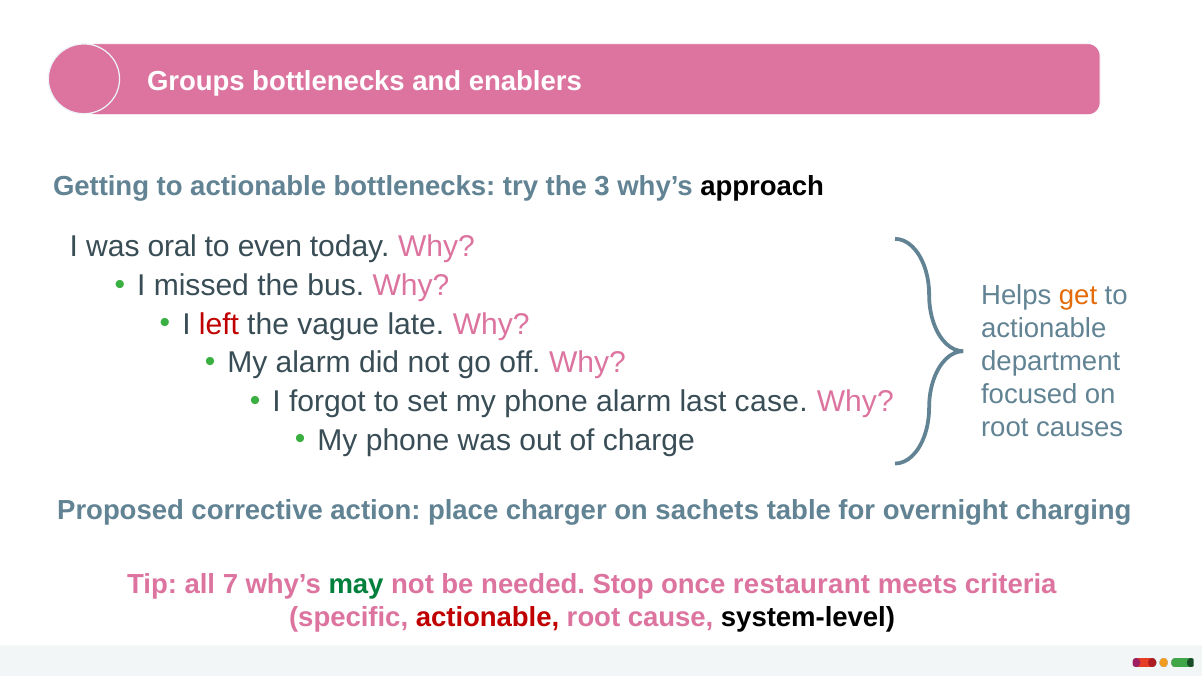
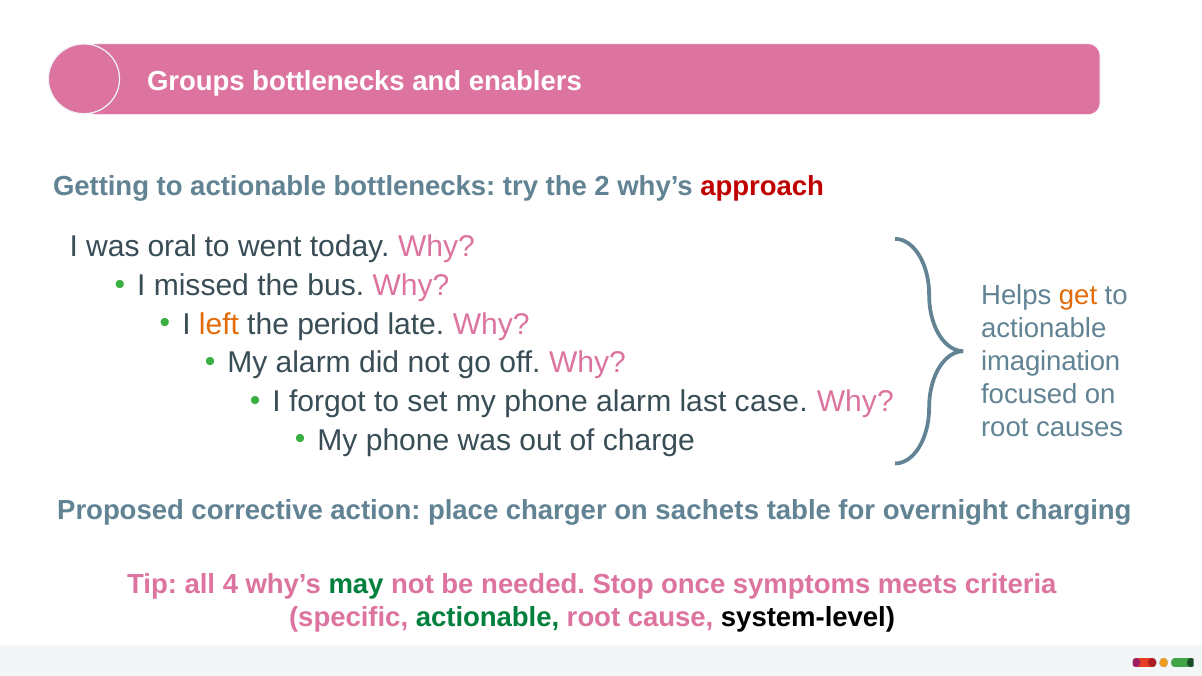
3: 3 -> 2 (602, 186)
approach colour: black -> red (762, 186)
even: even -> went (270, 247)
left colour: red -> orange (219, 324)
vague: vague -> period (338, 324)
department: department -> imagination (1051, 362)
7: 7 -> 4 (230, 585)
restaurant: restaurant -> symptoms (802, 585)
actionable colour: red -> green (488, 618)
